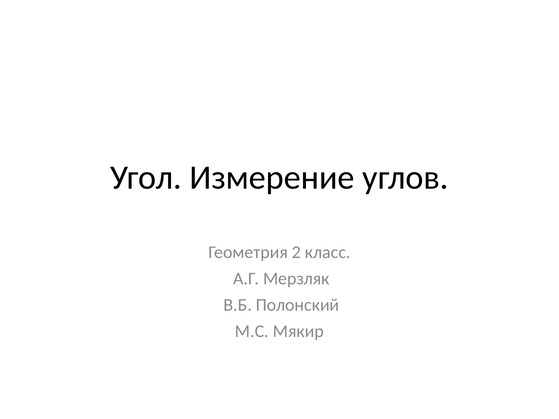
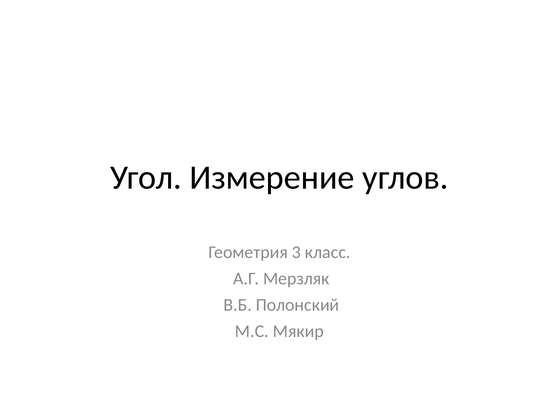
2: 2 -> 3 (296, 252)
